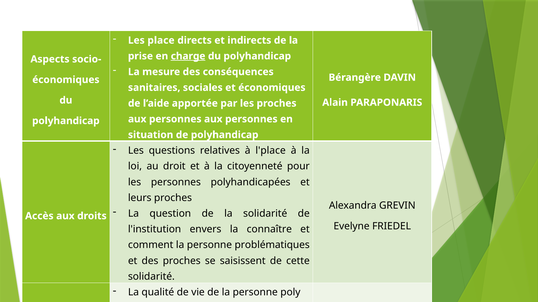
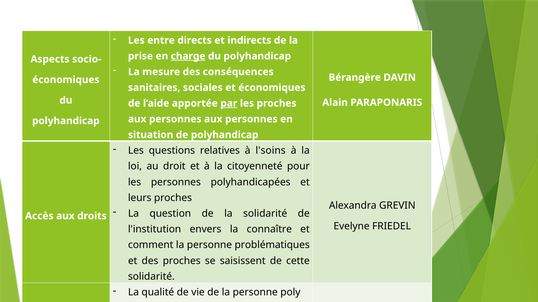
Les place: place -> entre (161, 40)
par underline: none -> present (229, 104)
l'place: l'place -> l'soins (271, 151)
